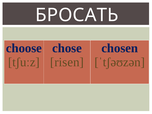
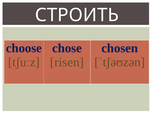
БРОСАТЬ: БРОСАТЬ -> СТРОИТЬ (77, 15)
